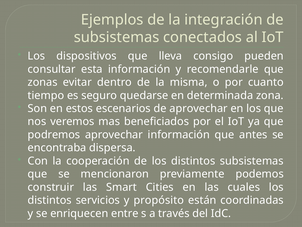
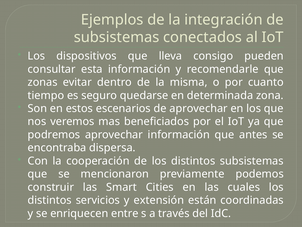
propósito: propósito -> extensión (159, 200)
